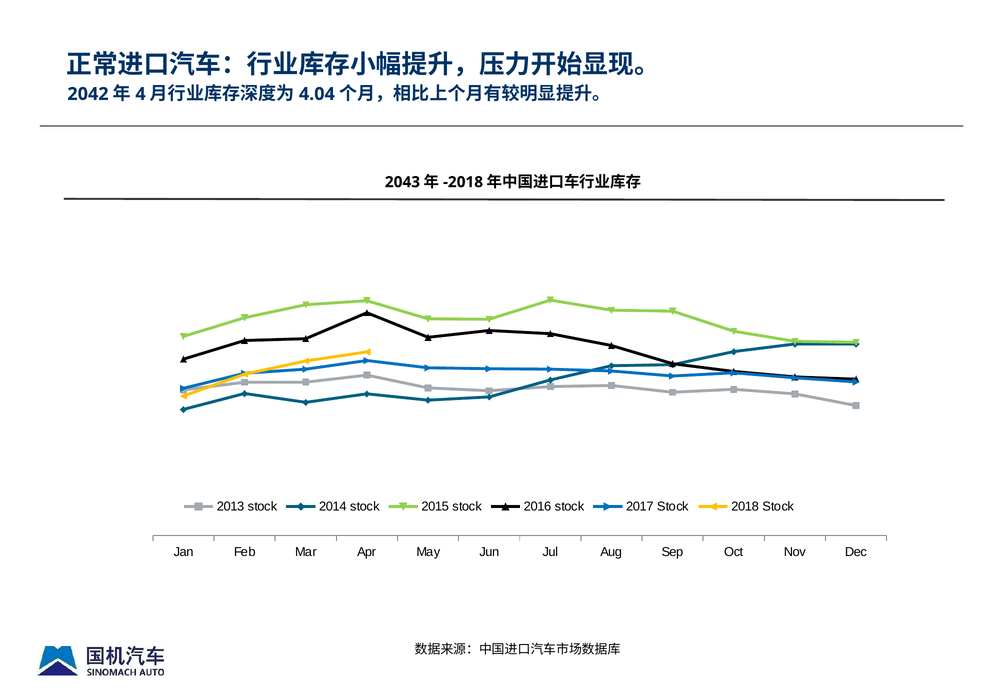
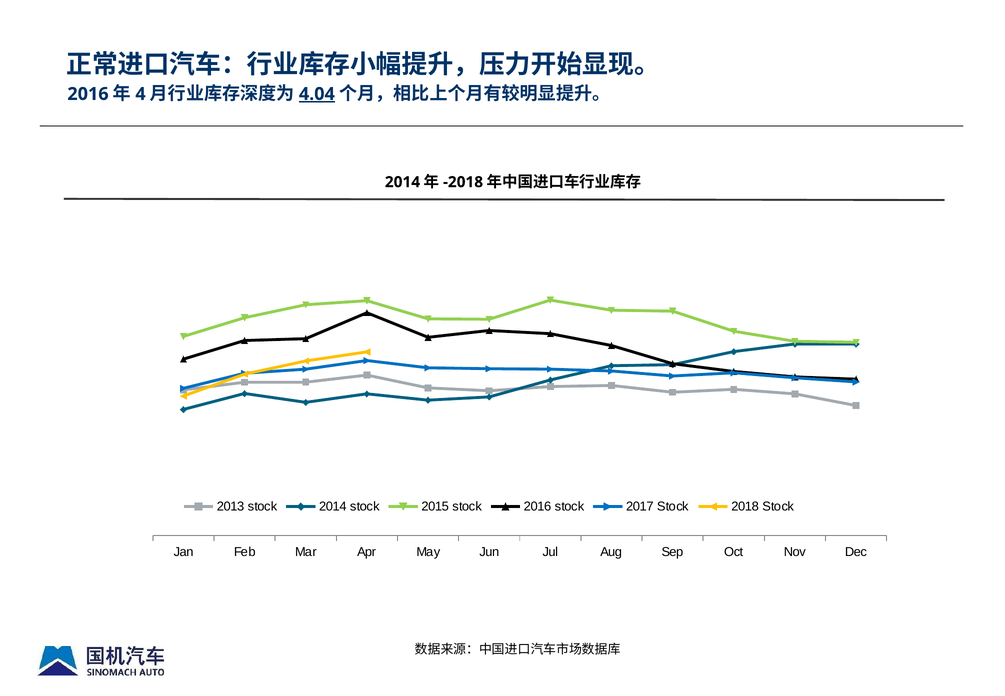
2042: 2042 -> 2016 (88, 94)
4.04 underline: none -> present (317, 94)
2043: 2043 -> 2014 (402, 182)
